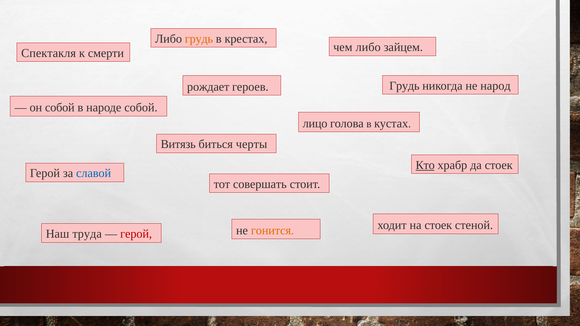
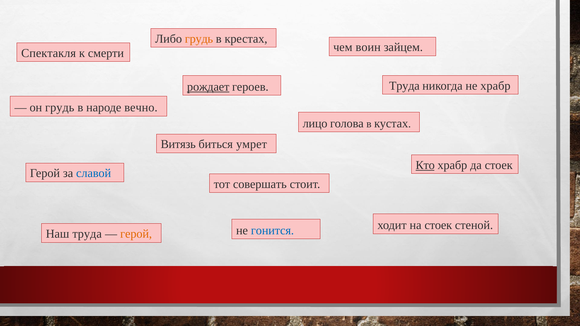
чем либо: либо -> воин (368, 47)
Грудь: Грудь -> Труда (404, 86)
не народ: народ -> храбр (495, 86)
рождает underline: none -> present (208, 87)
он собой: собой -> грудь (60, 108)
народе собой: собой -> вечно (141, 108)
черты: черты -> умрет (252, 144)
гонится colour: orange -> blue (272, 231)
герой colour: red -> orange (136, 234)
